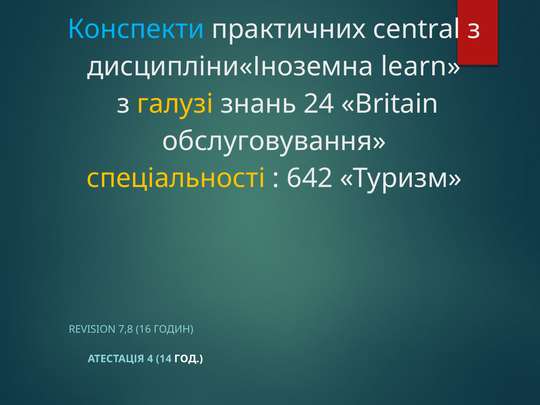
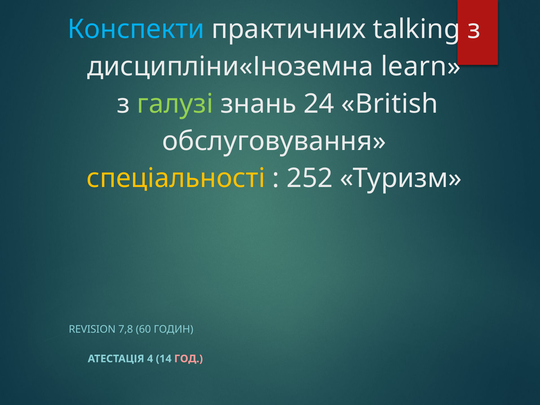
central: central -> talking (417, 29)
галузі colour: yellow -> light green (175, 104)
Britain: Britain -> British (390, 104)
642: 642 -> 252 (310, 178)
16: 16 -> 60 (143, 329)
ГОД colour: white -> pink (189, 359)
